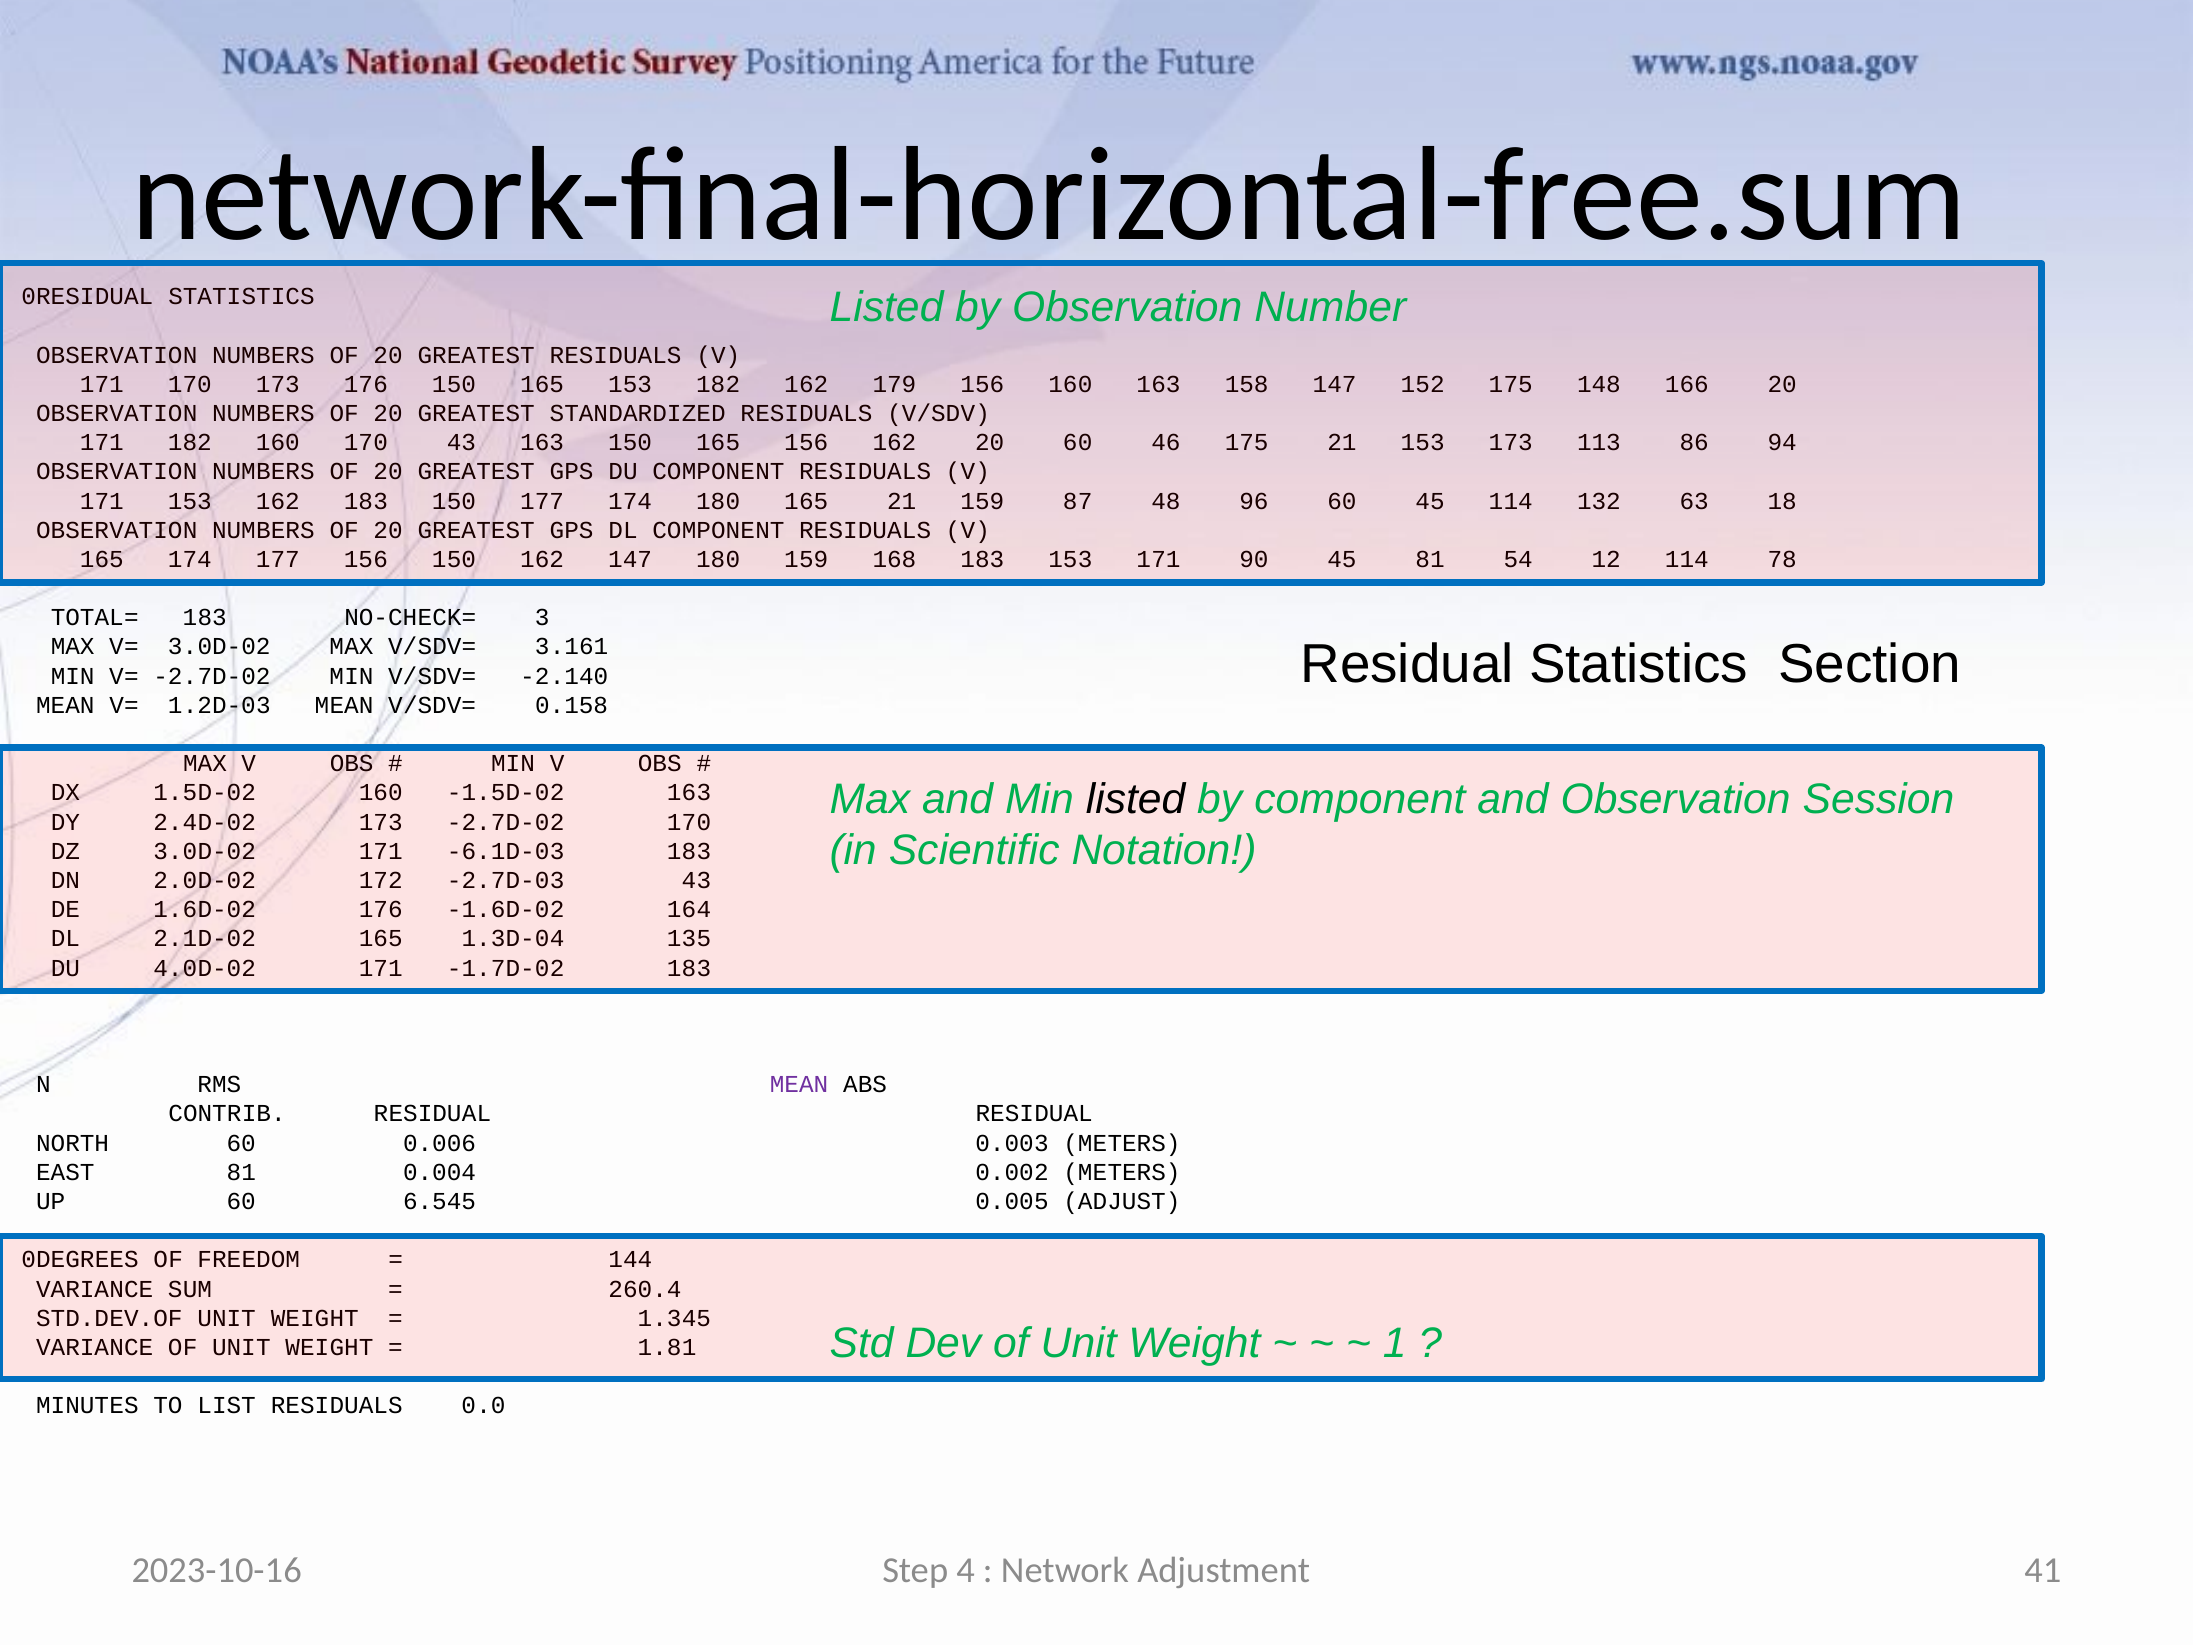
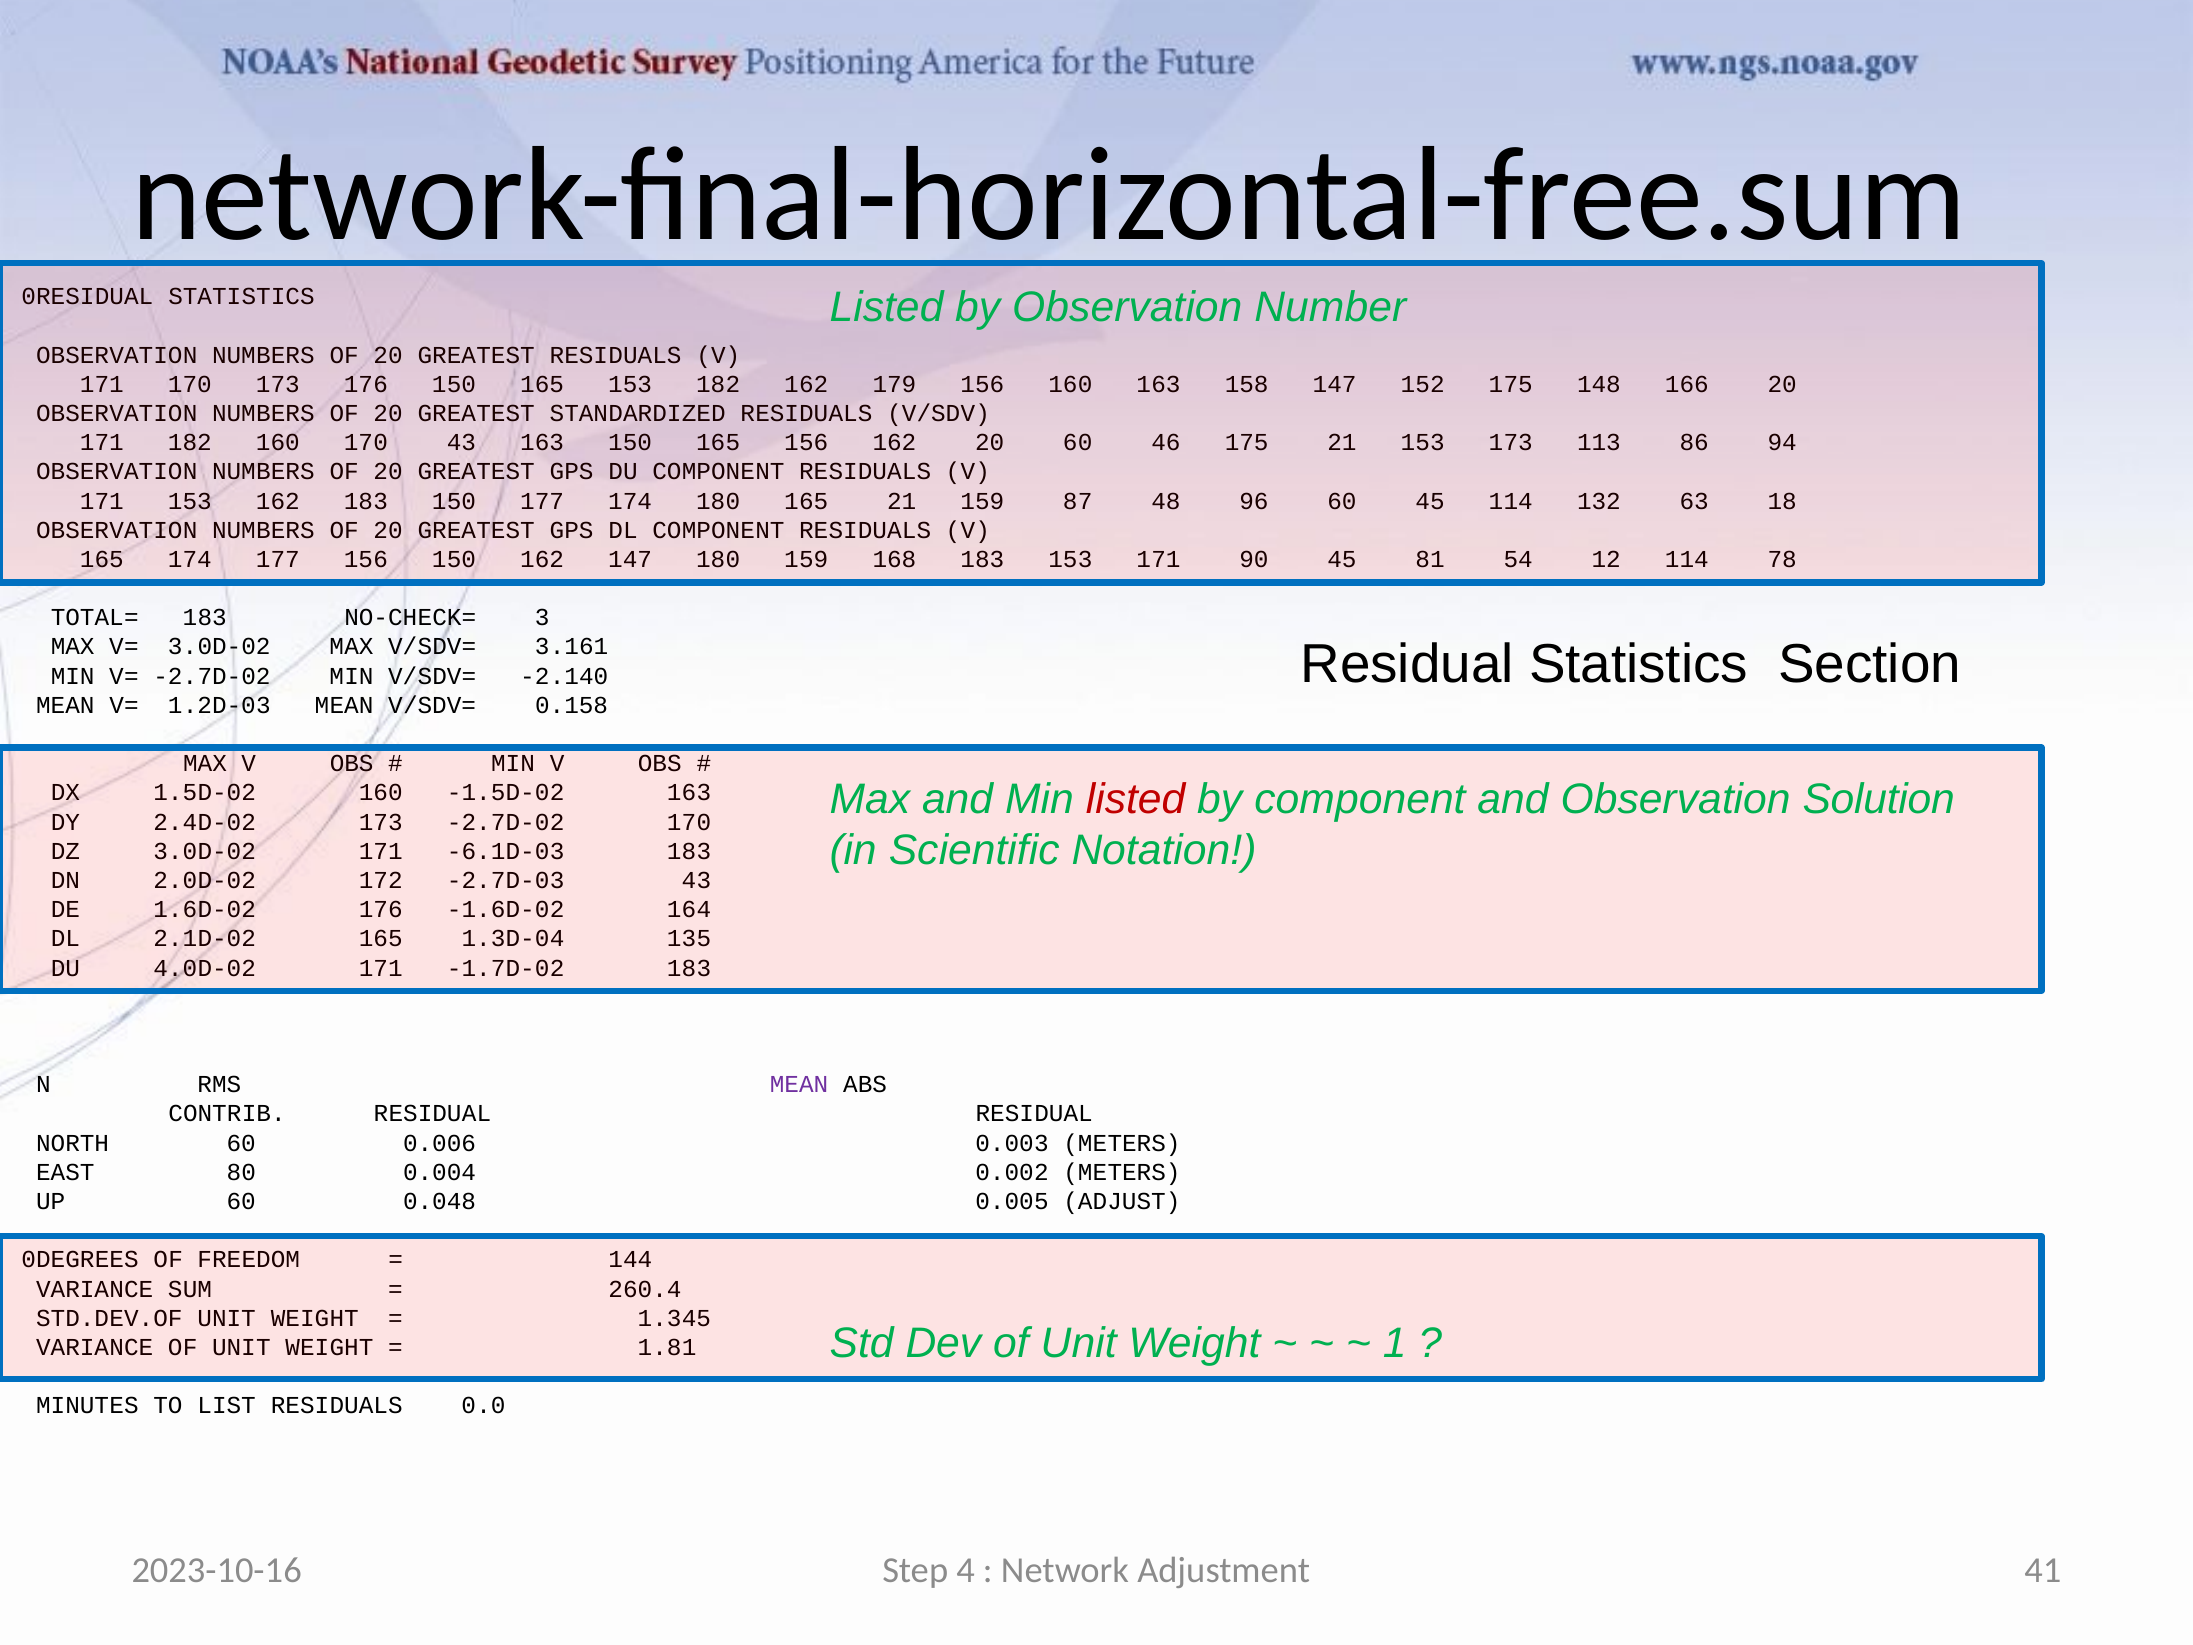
listed colour: black -> red (1136, 799)
Session: Session -> Solution (1879, 799)
EAST 81: 81 -> 80 (241, 1172)
6.545: 6.545 -> 0.048 (440, 1201)
